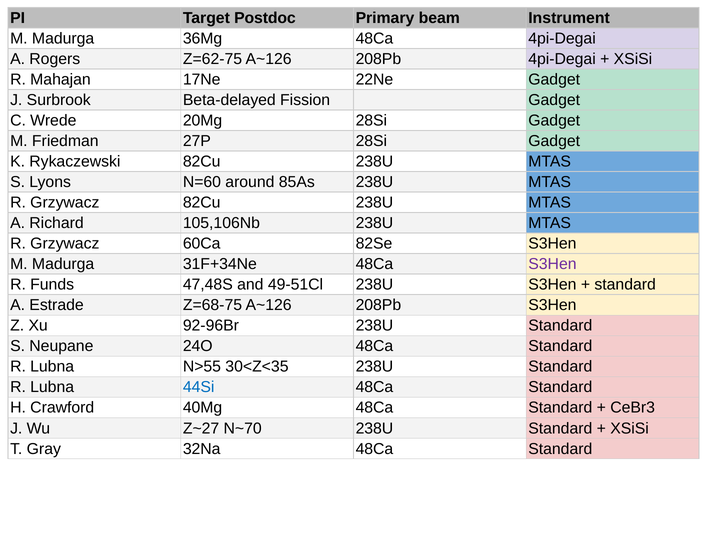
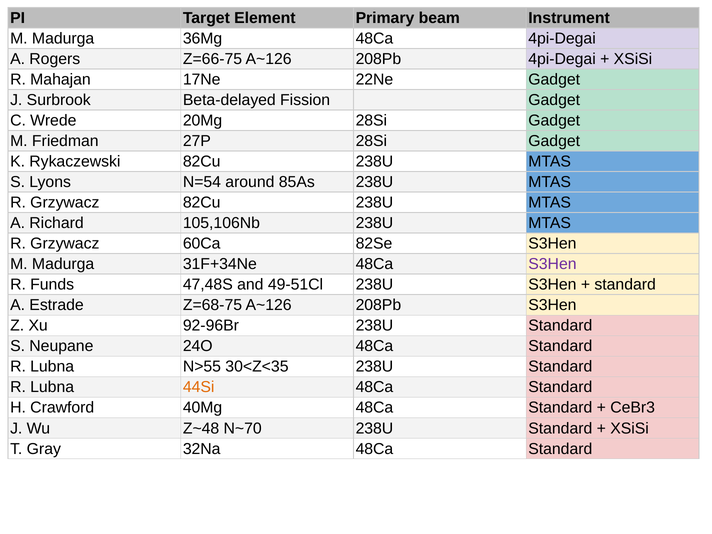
Postdoc: Postdoc -> Element (265, 18)
Z=62-75: Z=62-75 -> Z=66-75 (213, 59)
N=60: N=60 -> N=54 (202, 182)
44Si colour: blue -> orange (199, 387)
Z~27: Z~27 -> Z~48 (201, 428)
